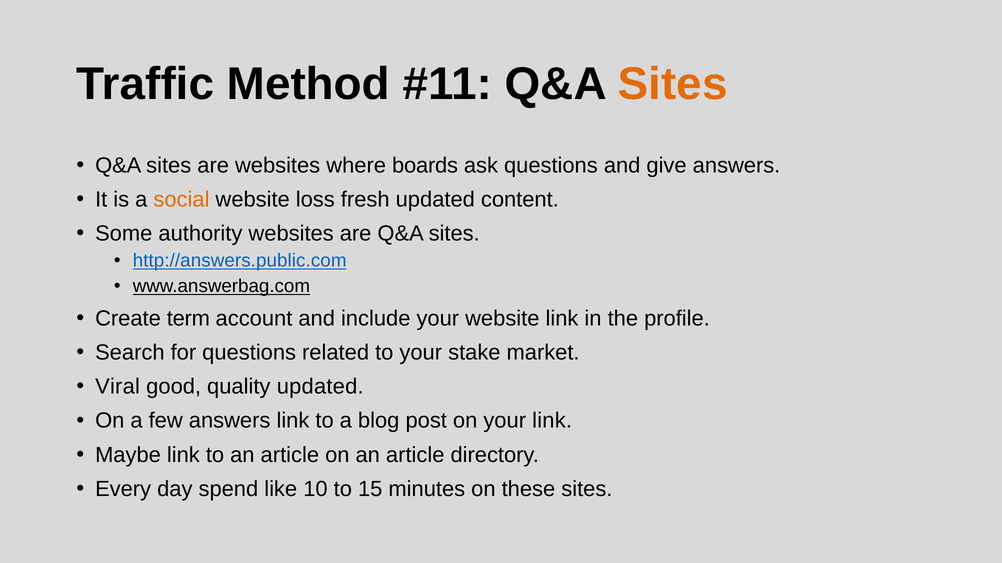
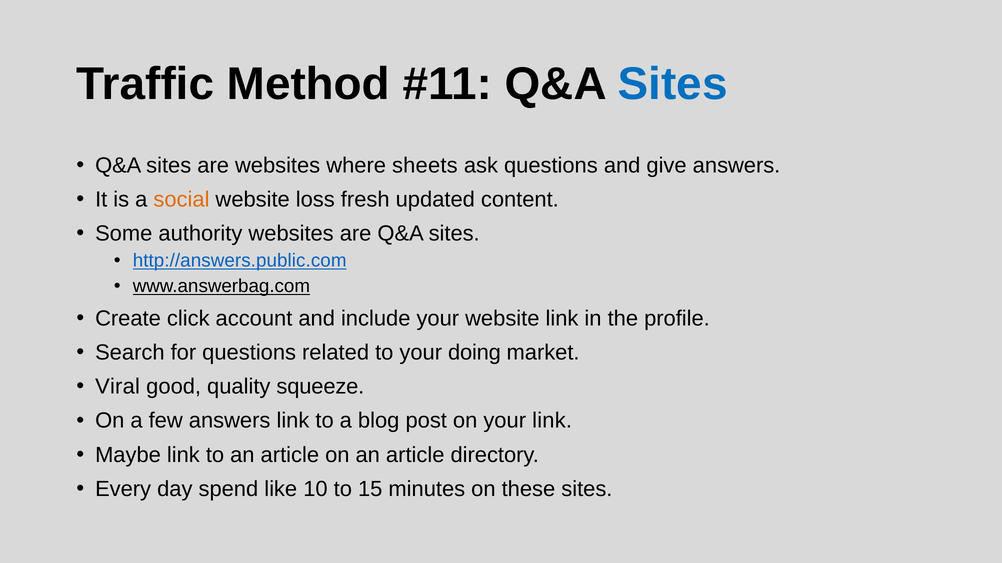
Sites colour: orange -> blue (673, 84)
boards: boards -> sheets (425, 165)
term: term -> click (188, 319)
stake: stake -> doing (474, 353)
quality updated: updated -> squeeze (320, 387)
